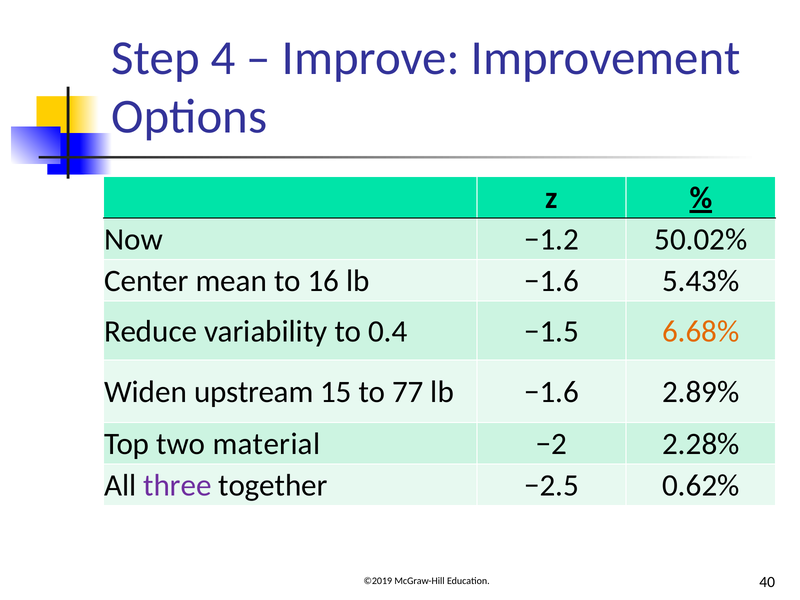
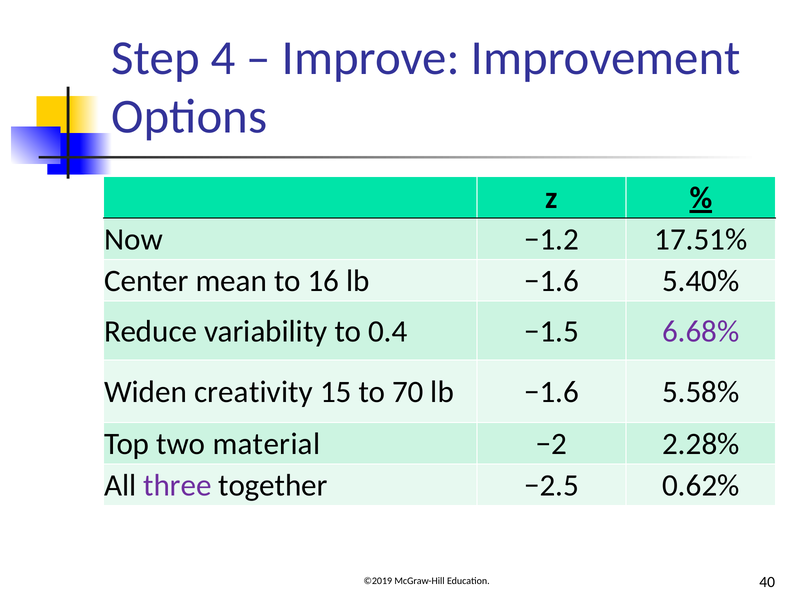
50.02%: 50.02% -> 17.51% (701, 240)
5.43%: 5.43% -> 5.40% (701, 281)
6.68% colour: orange -> purple (701, 331)
upstream: upstream -> creativity (254, 392)
77: 77 -> 70 (408, 392)
2.89%: 2.89% -> 5.58% (701, 392)
